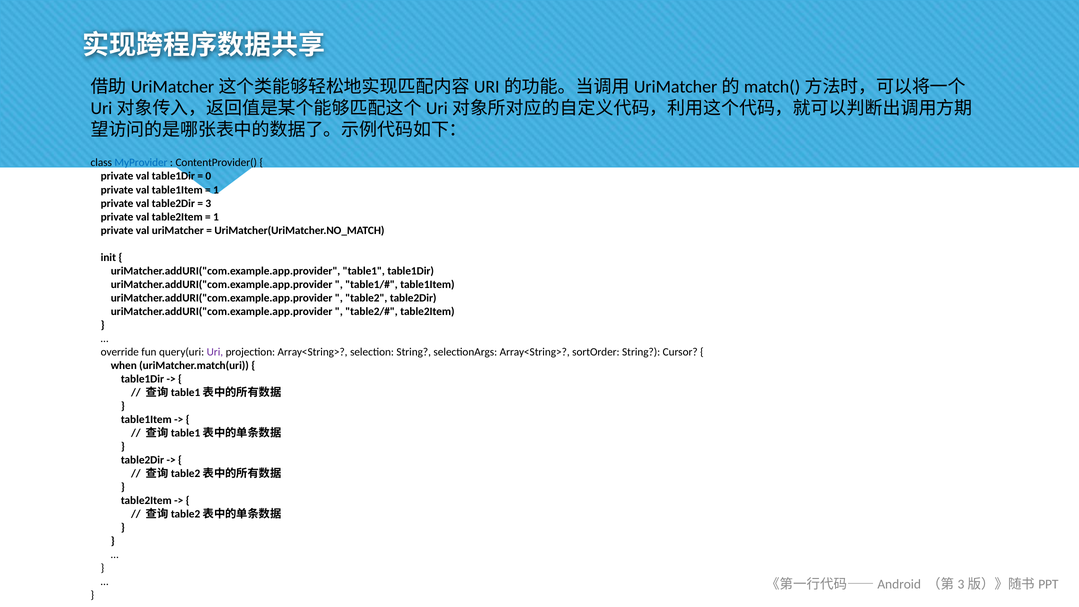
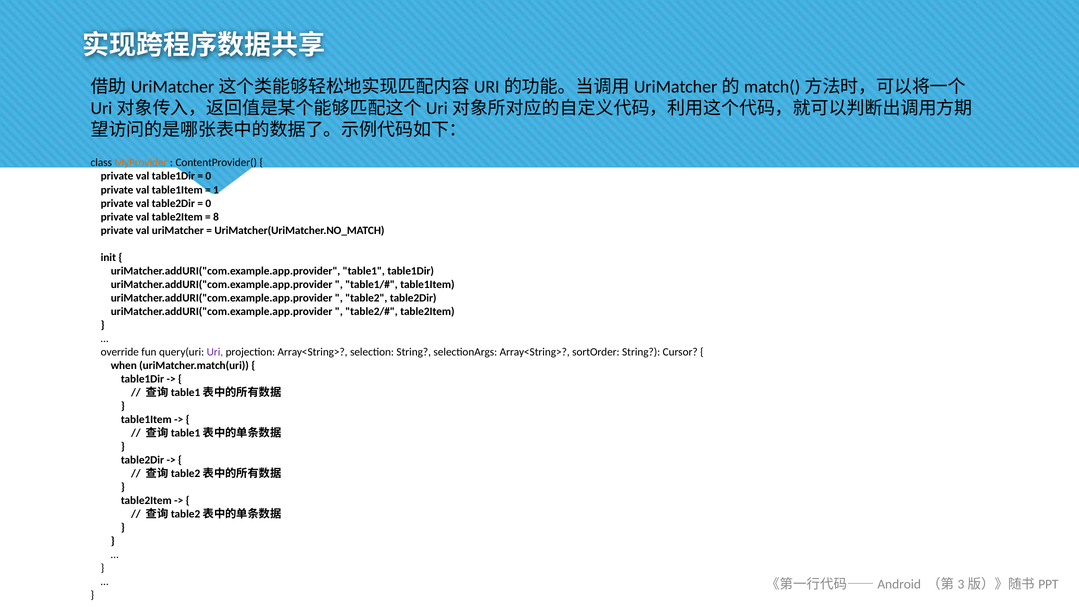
MyProvider colour: blue -> orange (141, 163)
3: 3 -> 0 (208, 203)
1: 1 -> 8 (216, 217)
